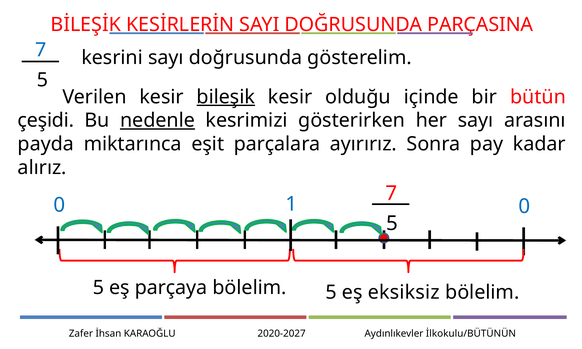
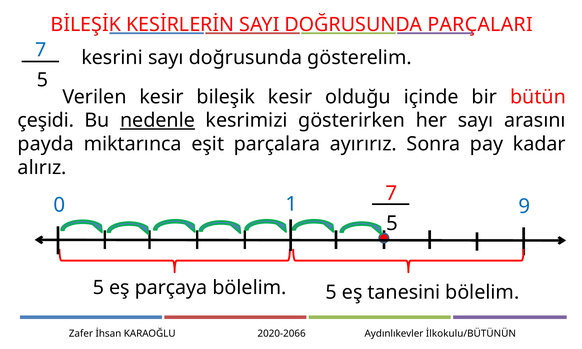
PARÇASINA: PARÇASINA -> PARÇALARI (480, 25)
bileşik underline: present -> none (226, 97)
0 0: 0 -> 9 (525, 206)
eksiksiz: eksiksiz -> tanesini (404, 292)
2020-2027: 2020-2027 -> 2020-2066 (282, 334)
